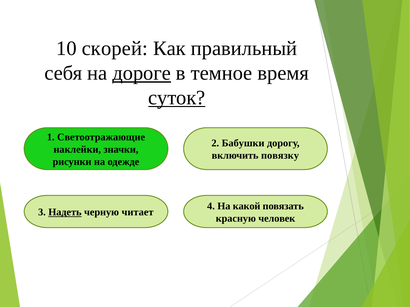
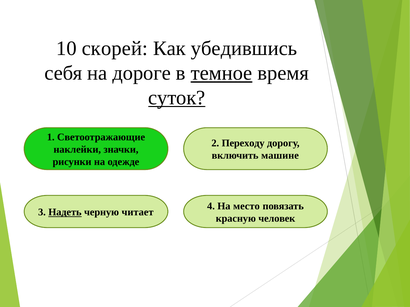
правильный: правильный -> убедившись (244, 49)
дороге underline: present -> none (142, 73)
темное underline: none -> present (222, 73)
Бабушки: Бабушки -> Переходу (243, 143)
повязку: повязку -> машине (280, 156)
какой: какой -> место (246, 206)
